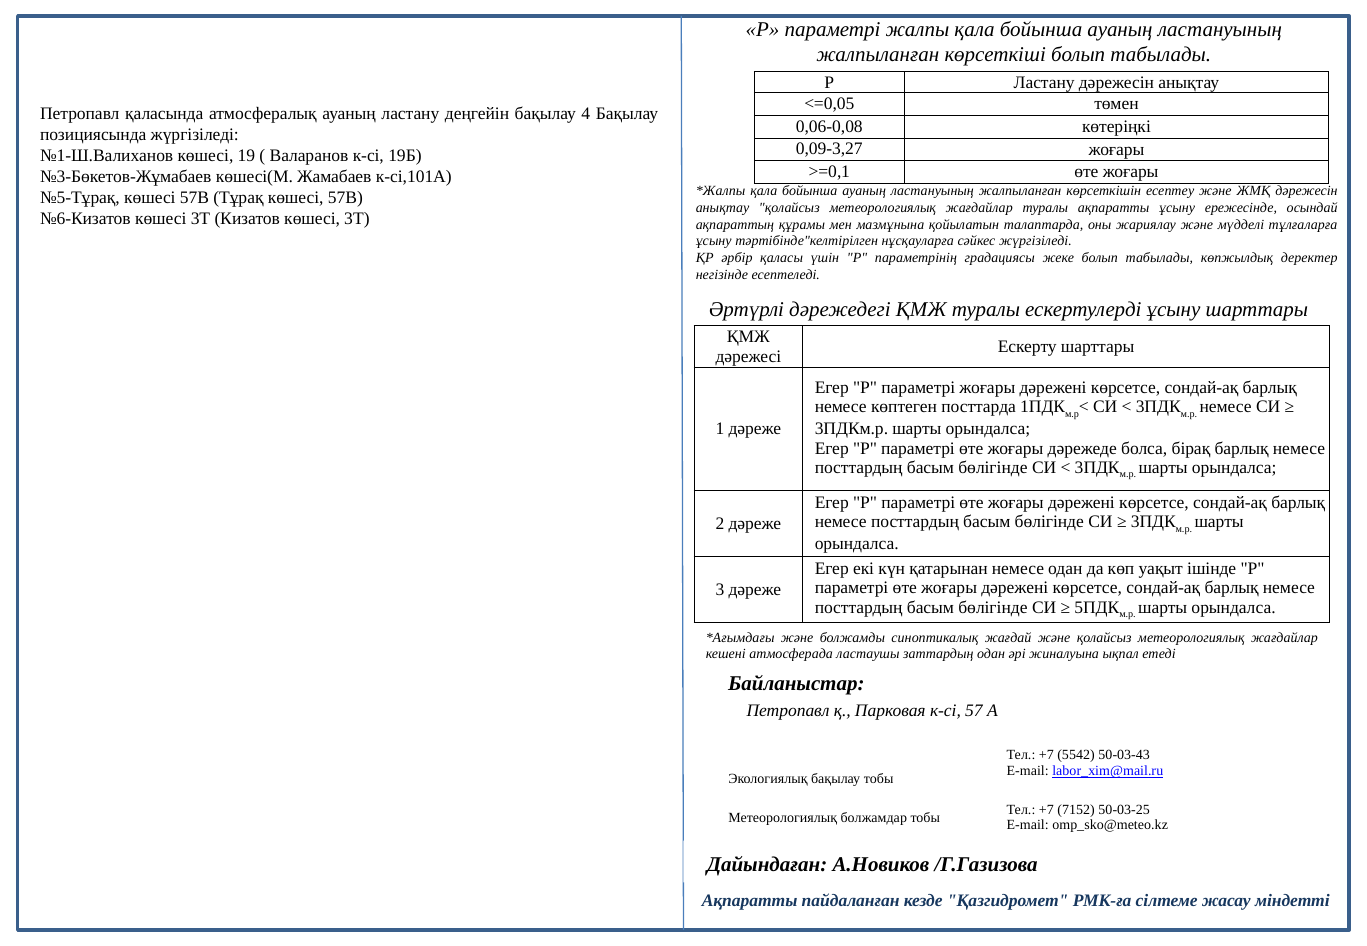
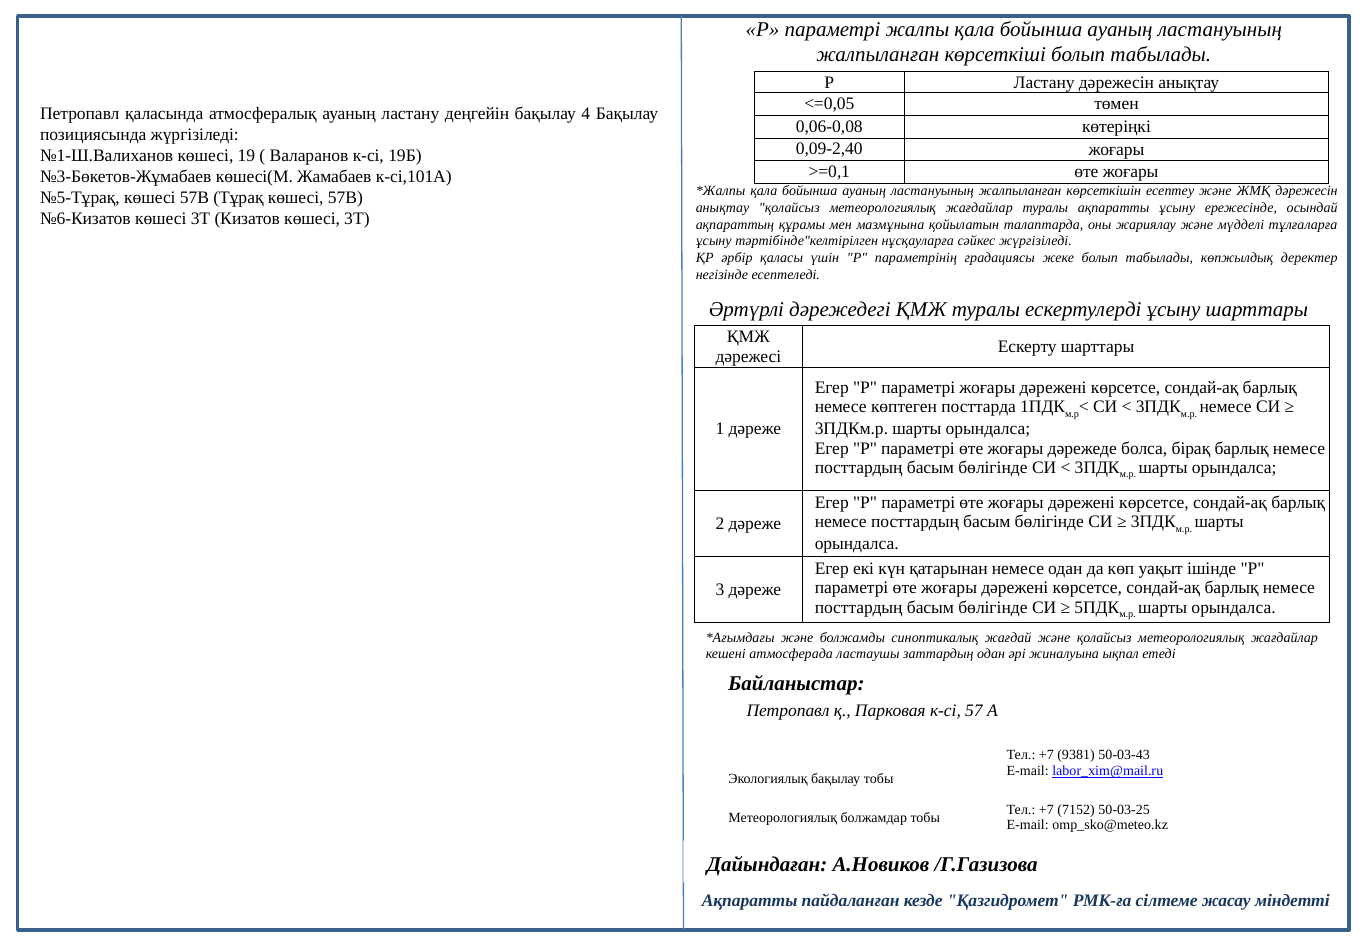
0,09-3,27: 0,09-3,27 -> 0,09-2,40 (829, 149)
5542: 5542 -> 9381 (1076, 756)
